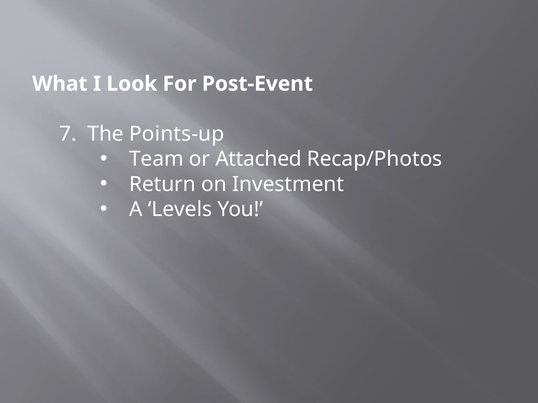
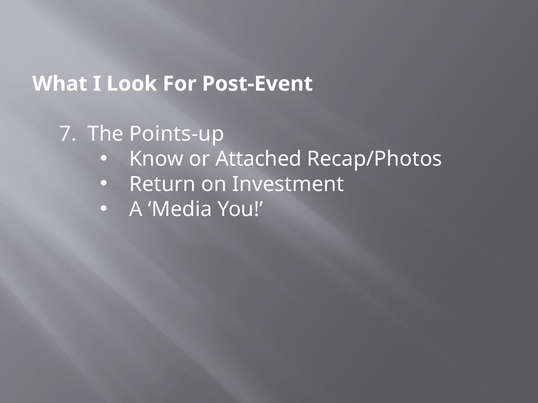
Team: Team -> Know (156, 159)
Levels: Levels -> Media (180, 210)
